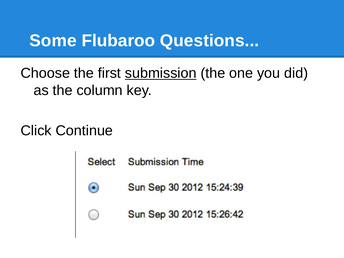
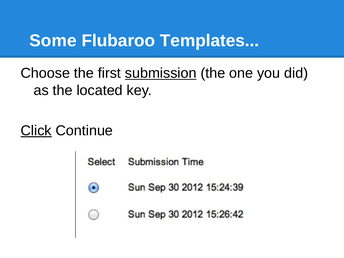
Questions: Questions -> Templates (210, 41)
column: column -> located (100, 90)
Click underline: none -> present (36, 131)
